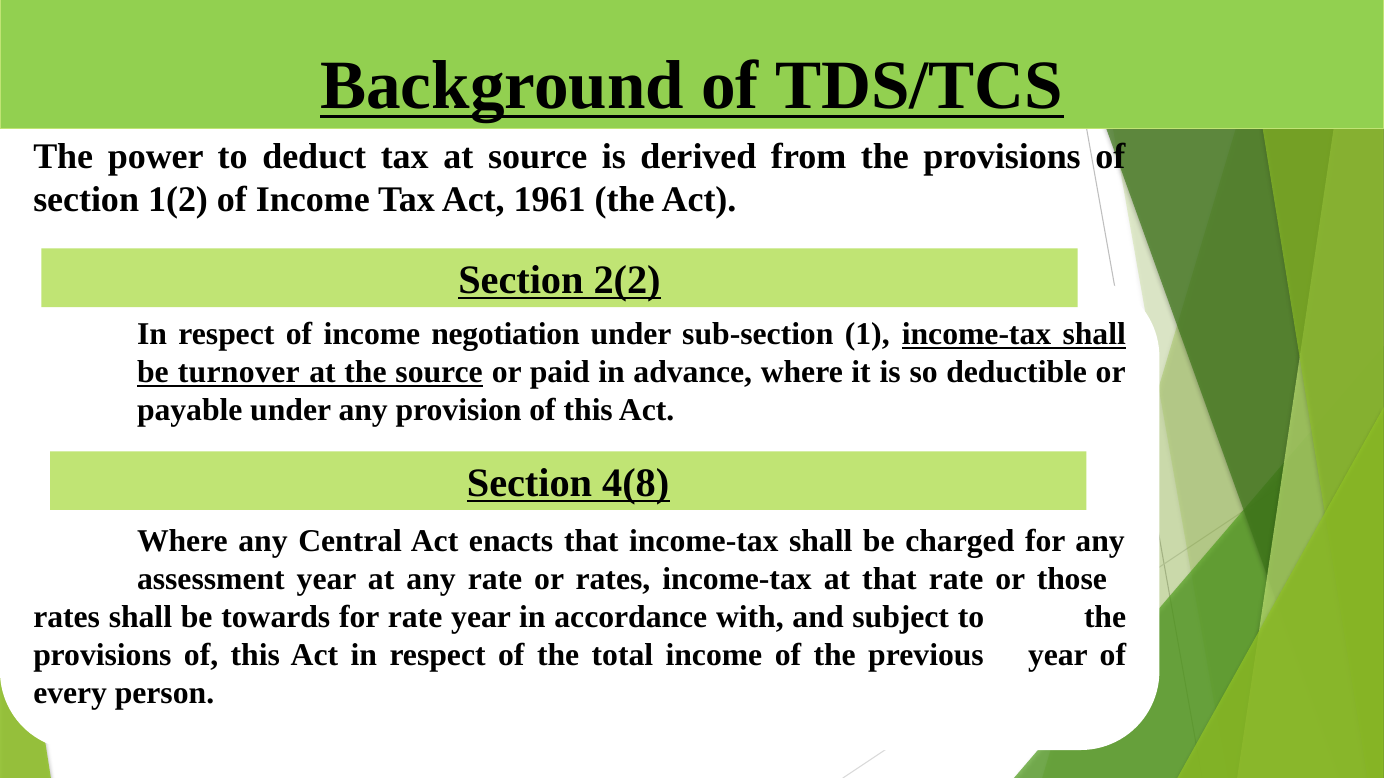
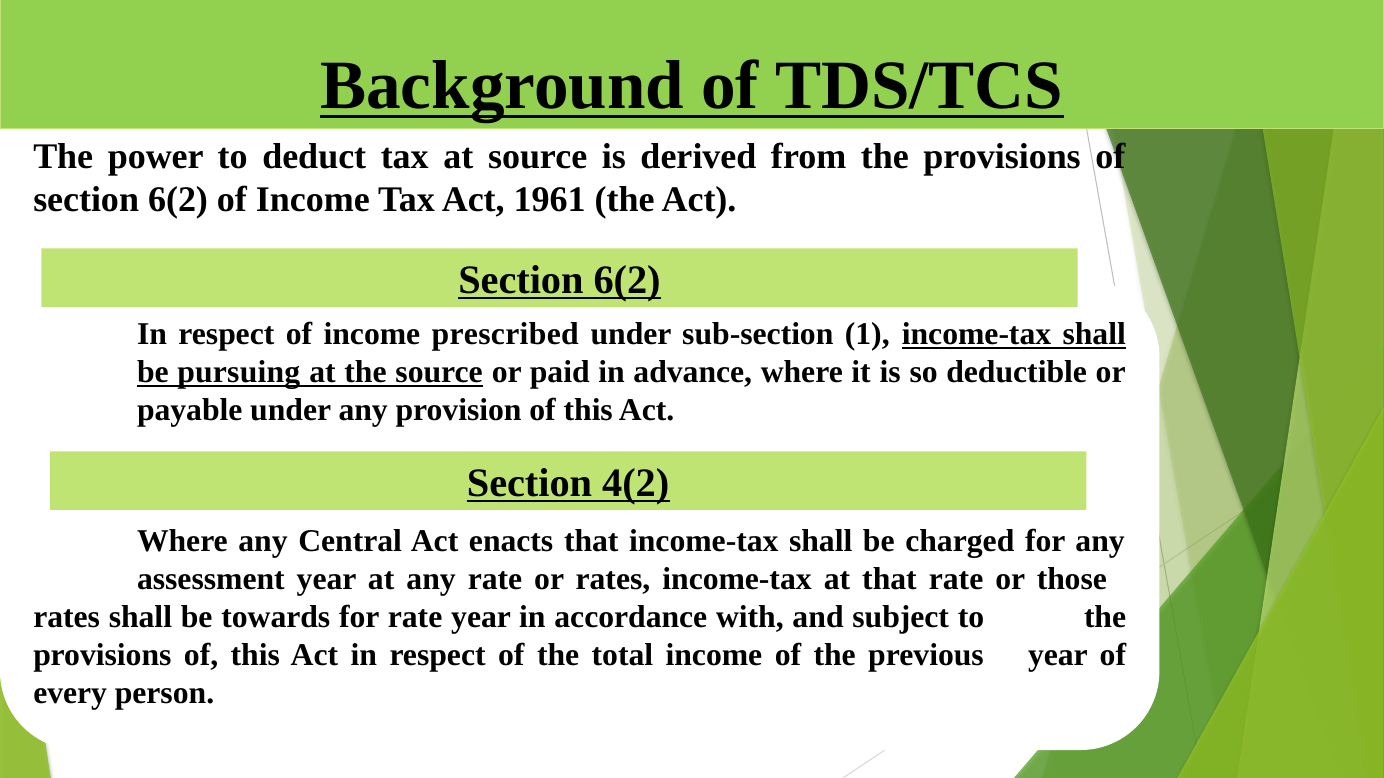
1(2: 1(2 -> 6(2 (178, 200)
2(2: 2(2 -> 6(2 (627, 281)
negotiation: negotiation -> prescribed (505, 334)
turnover: turnover -> pursuing (239, 372)
4(8: 4(8 -> 4(2 (636, 484)
